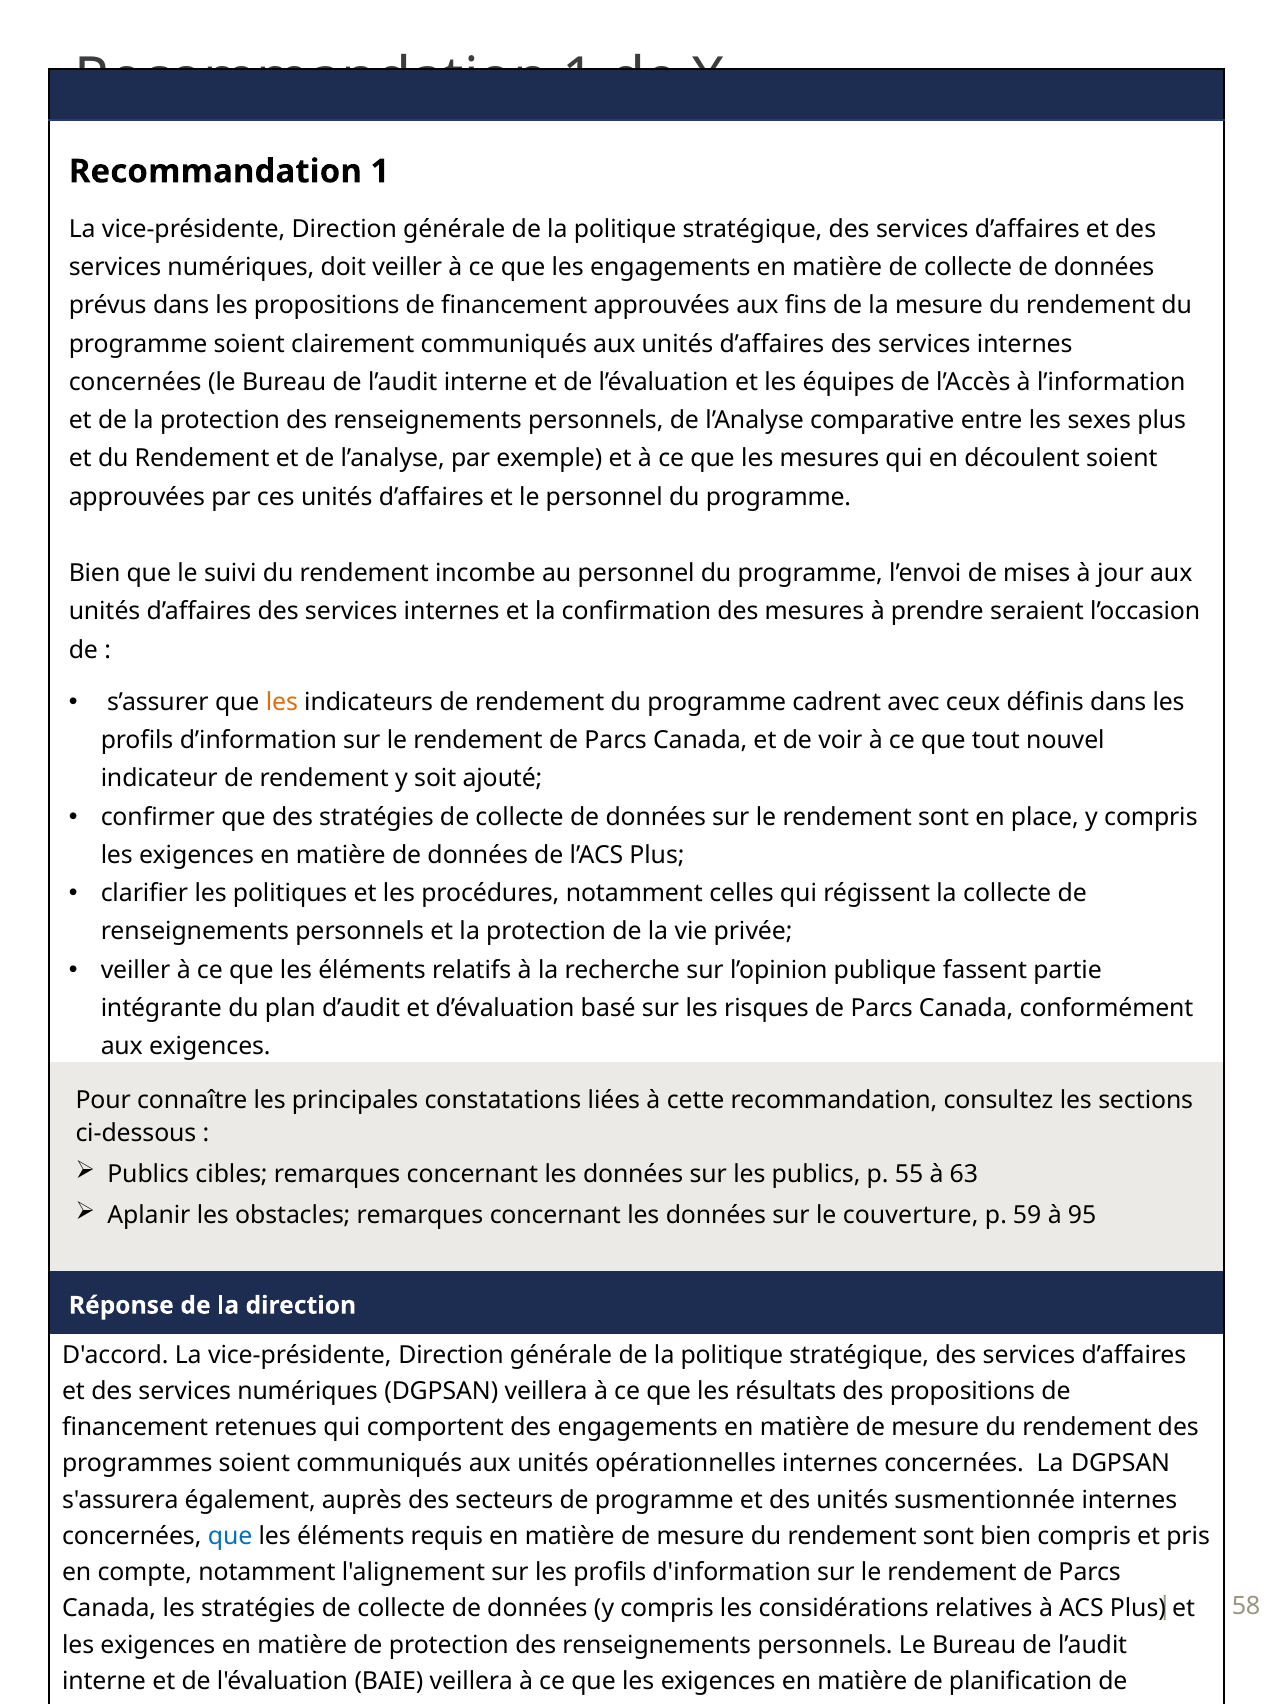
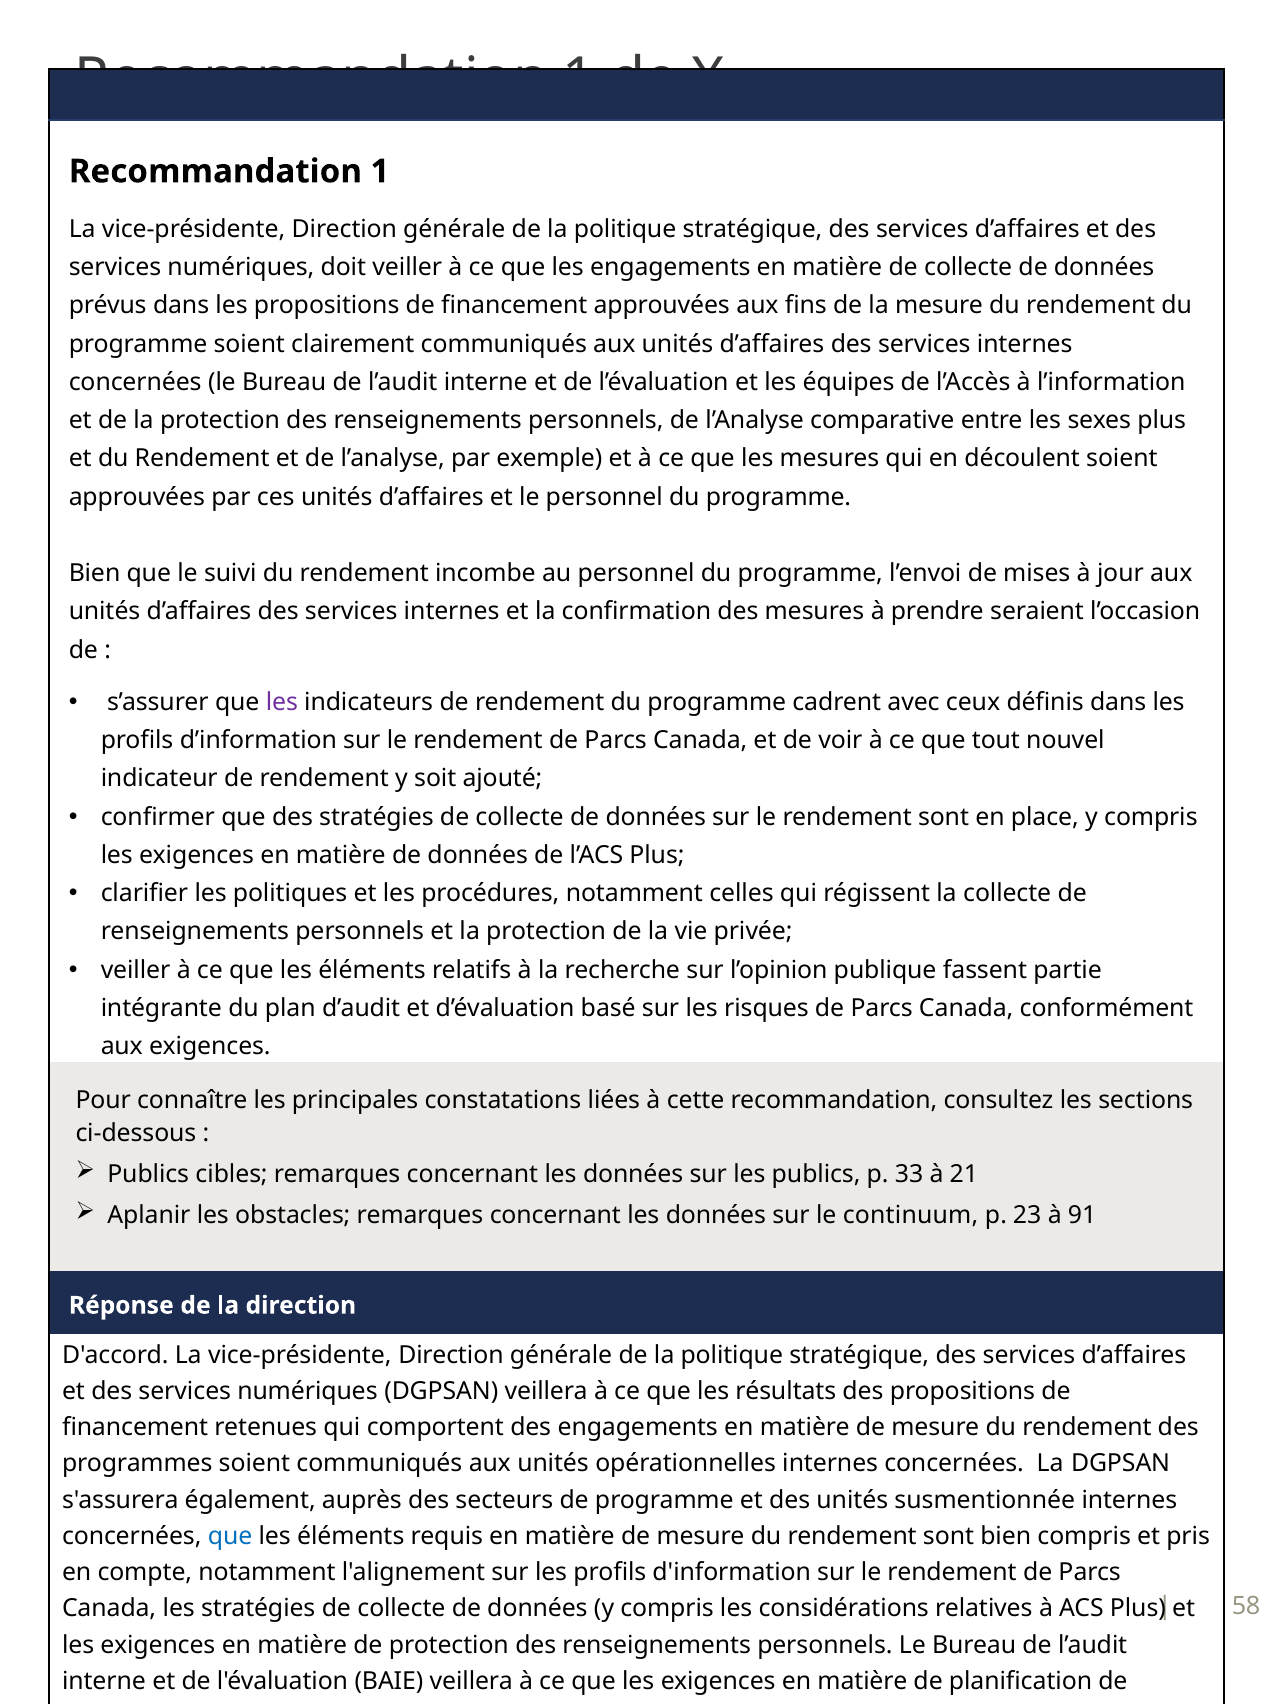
les colour: orange -> purple (282, 702)
55: 55 -> 33 (909, 1174)
63: 63 -> 21 (964, 1174)
couverture: couverture -> continuum (911, 1215)
59: 59 -> 23 (1027, 1215)
95: 95 -> 91 (1082, 1215)
